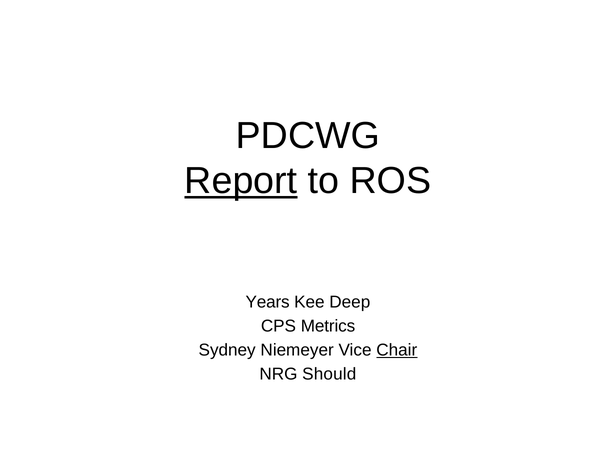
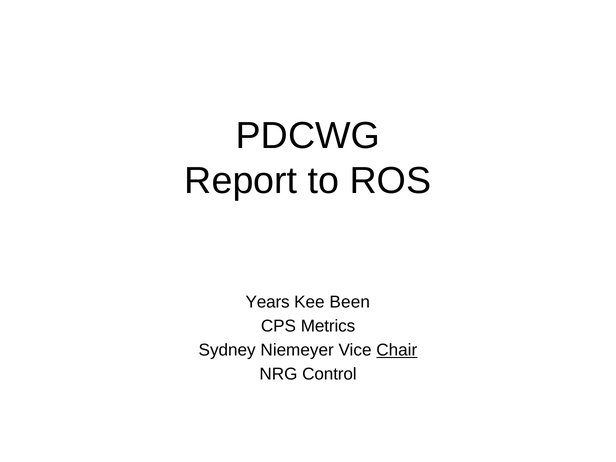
Report underline: present -> none (241, 181)
Deep: Deep -> Been (350, 302)
Should: Should -> Control (329, 374)
